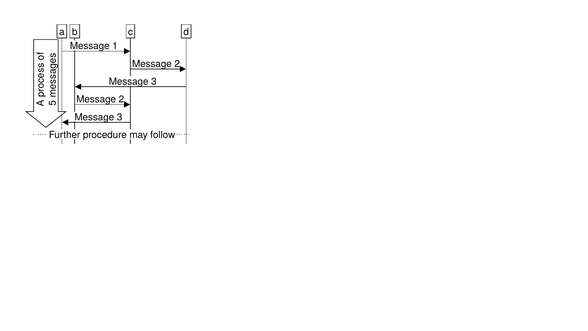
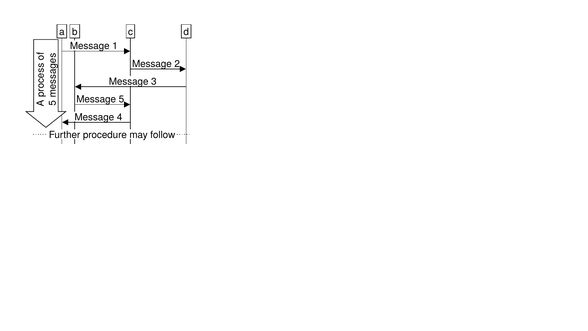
2: 2 -> 5 (121, 99)
3: 3 -> 4 (120, 117)
